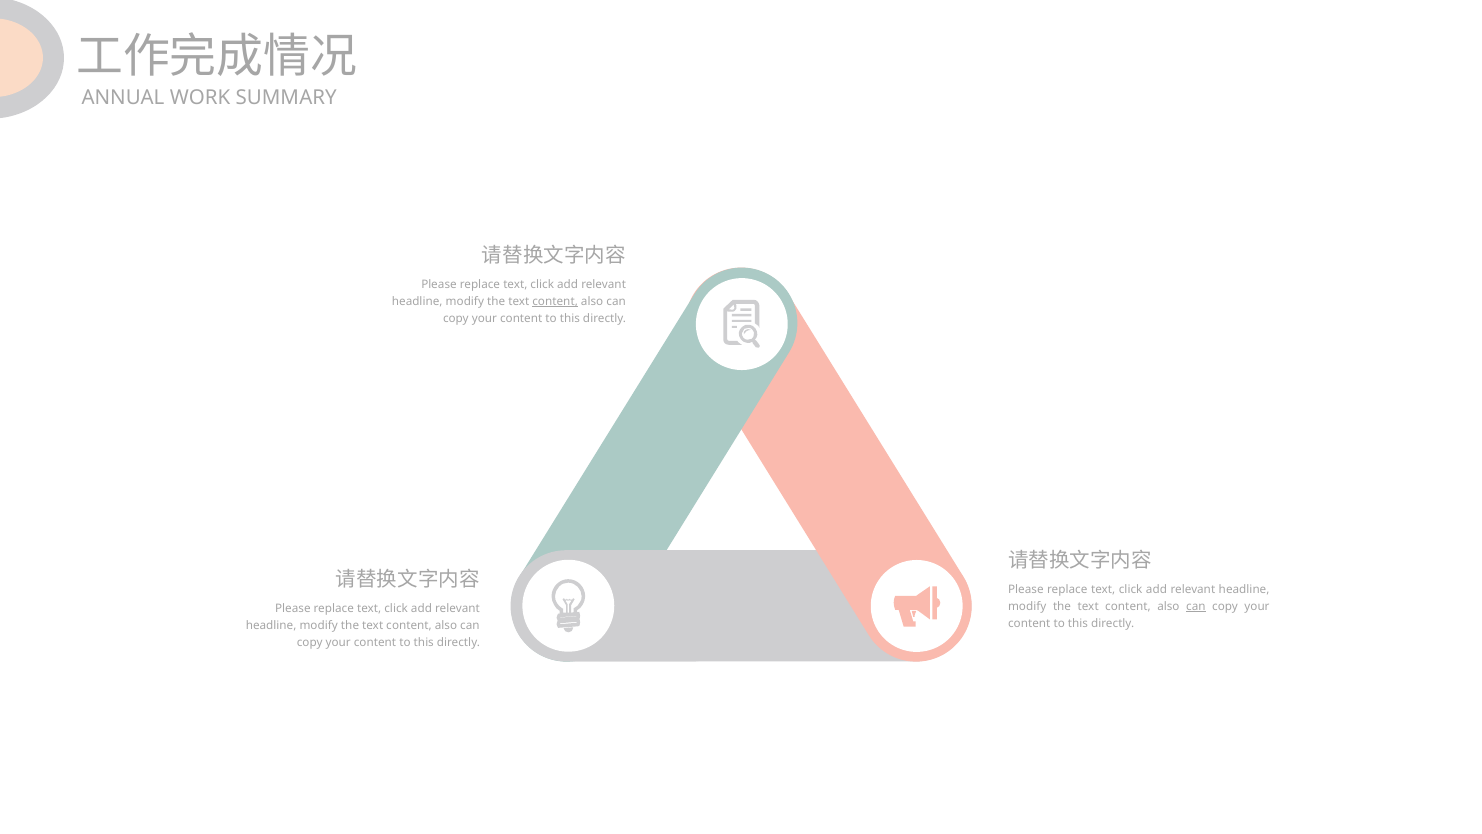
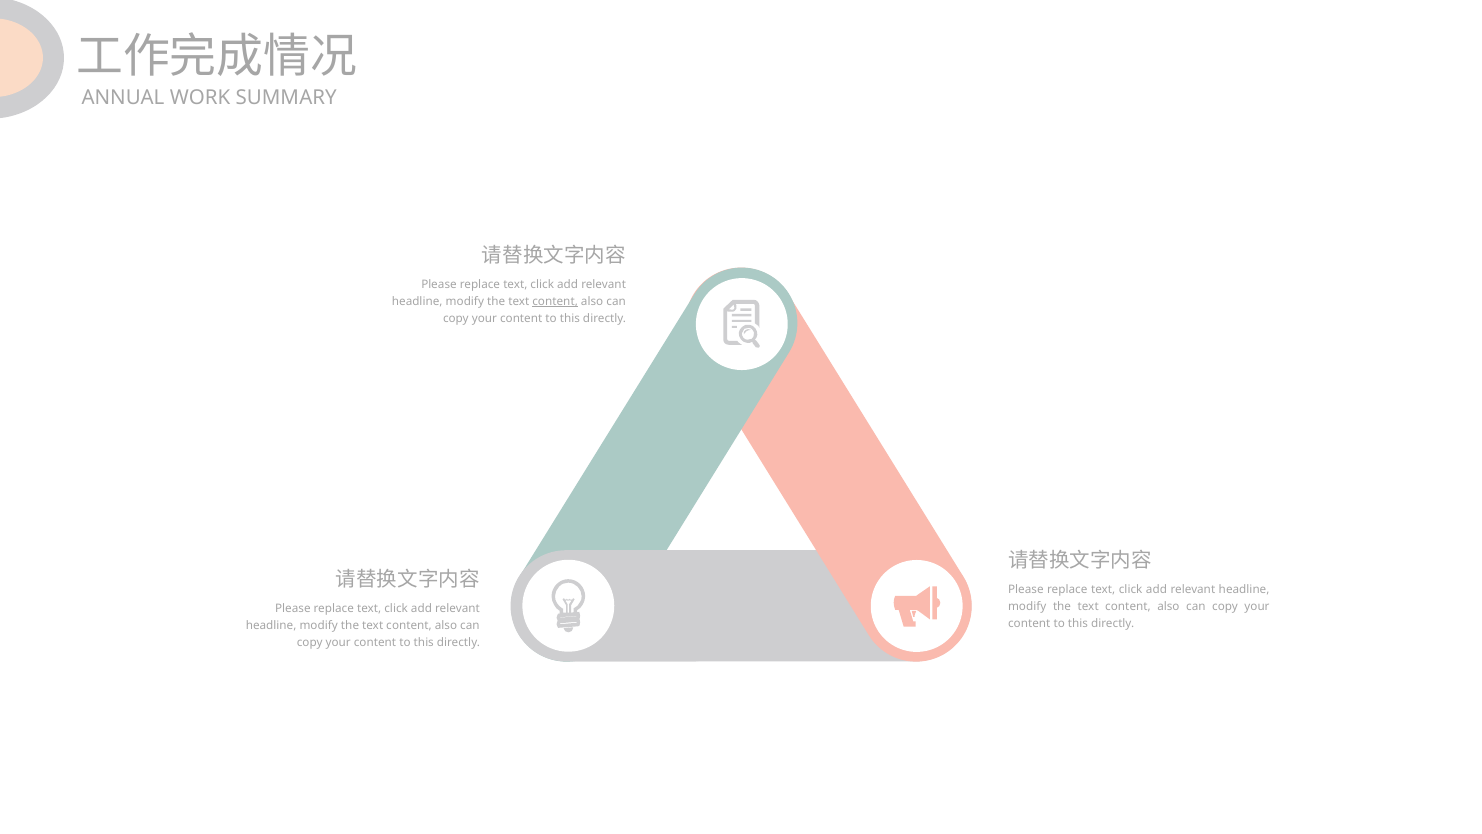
can underline: present -> none (1196, 606)
